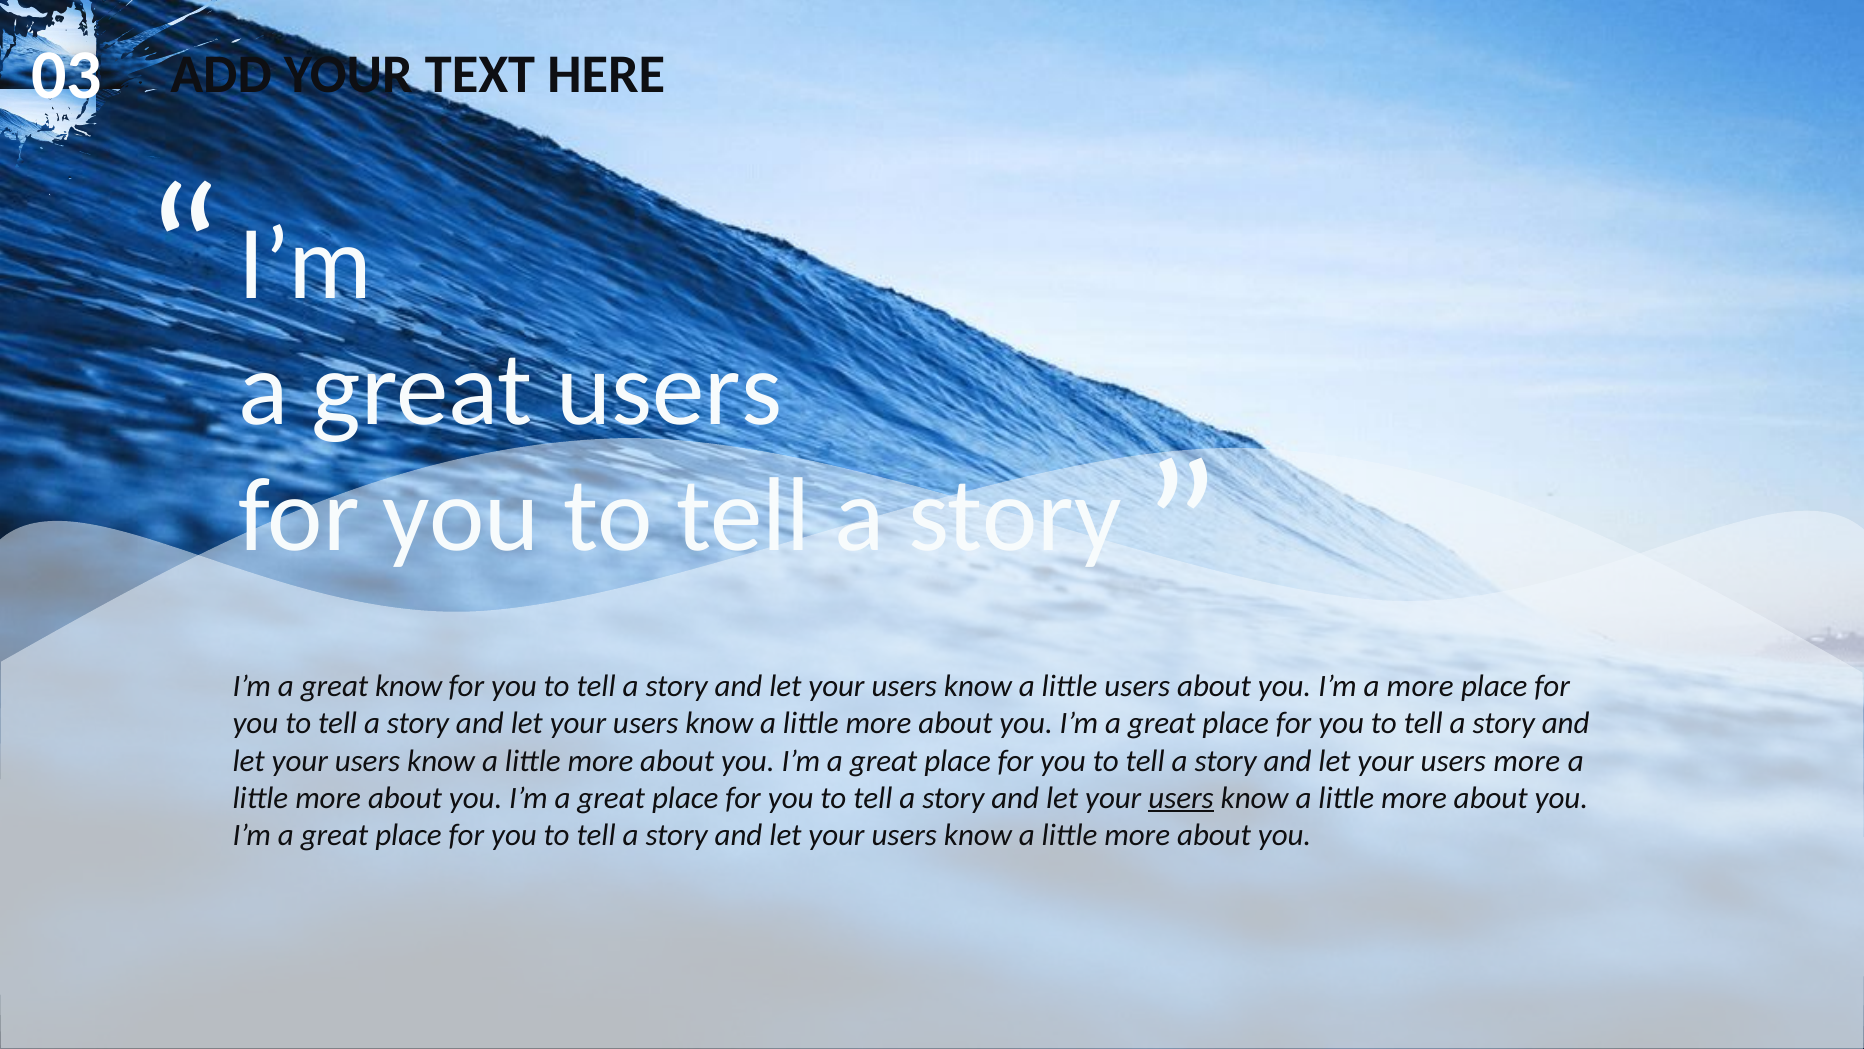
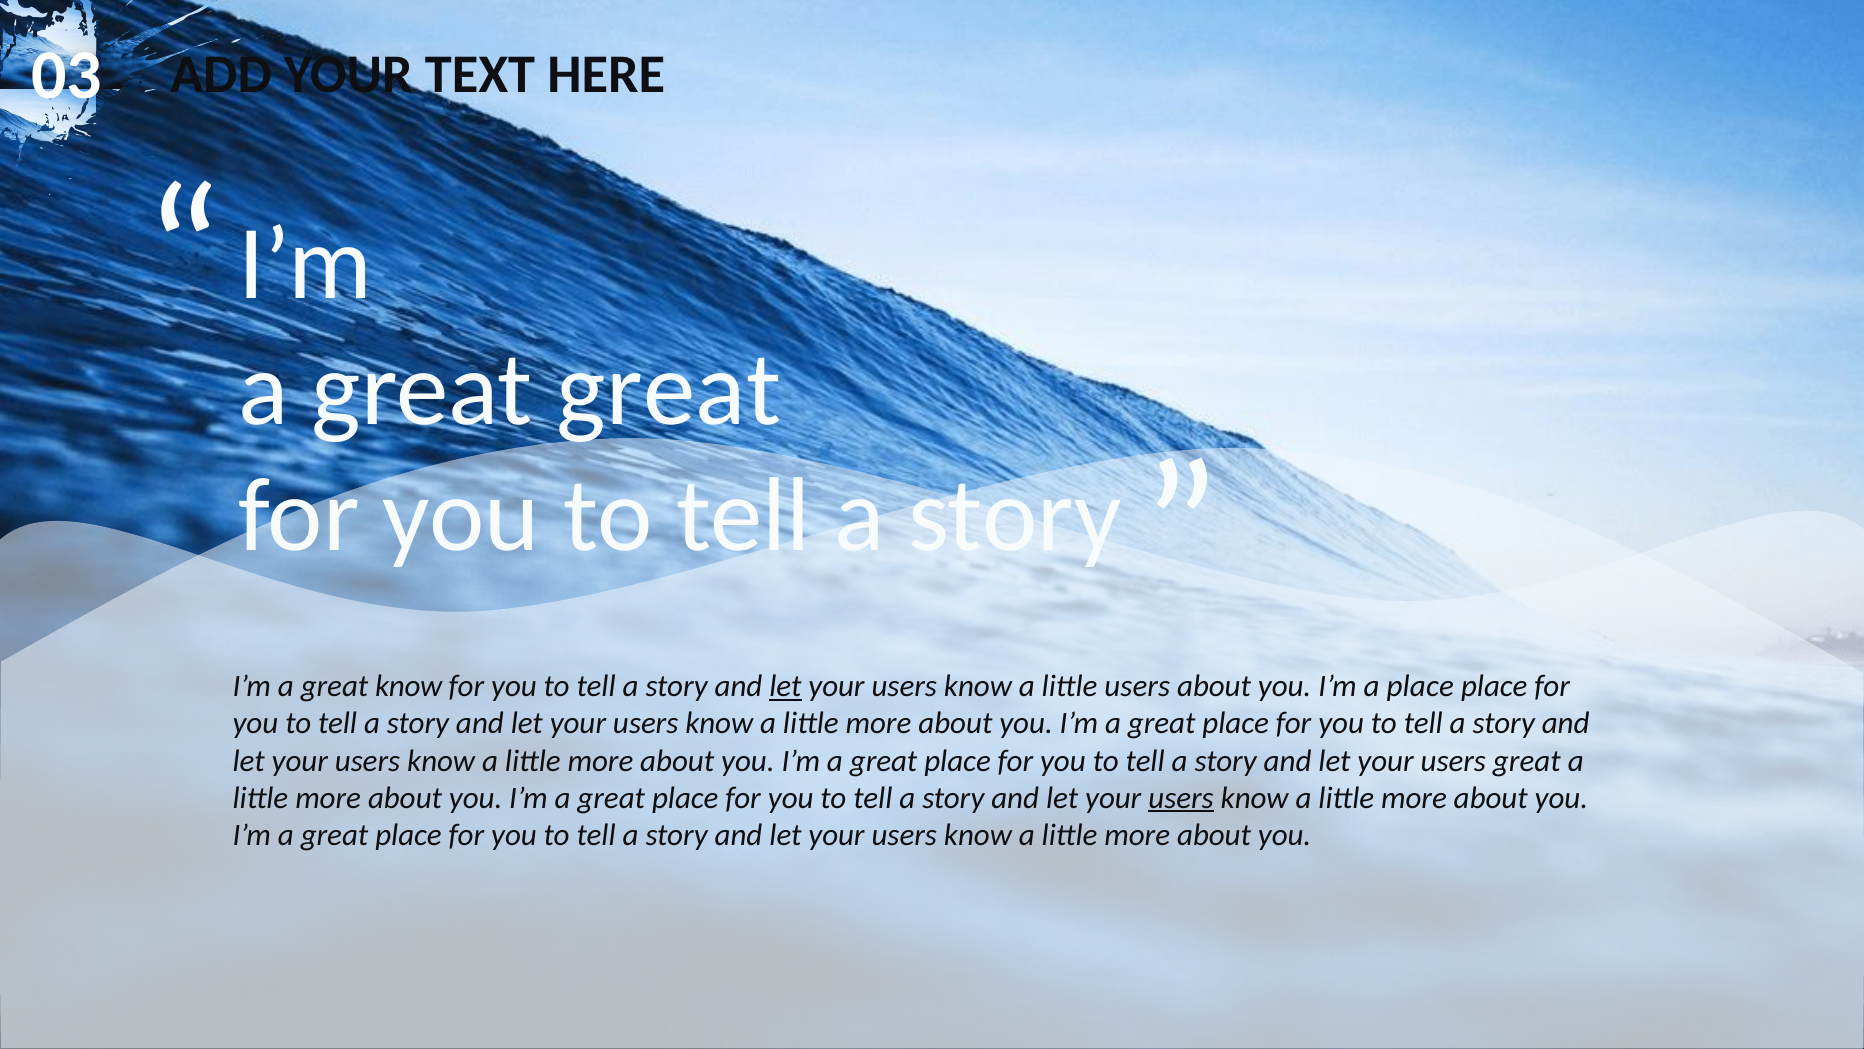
great users: users -> great (669, 390)
let underline: none -> present (785, 686)
a more: more -> place (1420, 686)
users more: more -> great (1527, 760)
